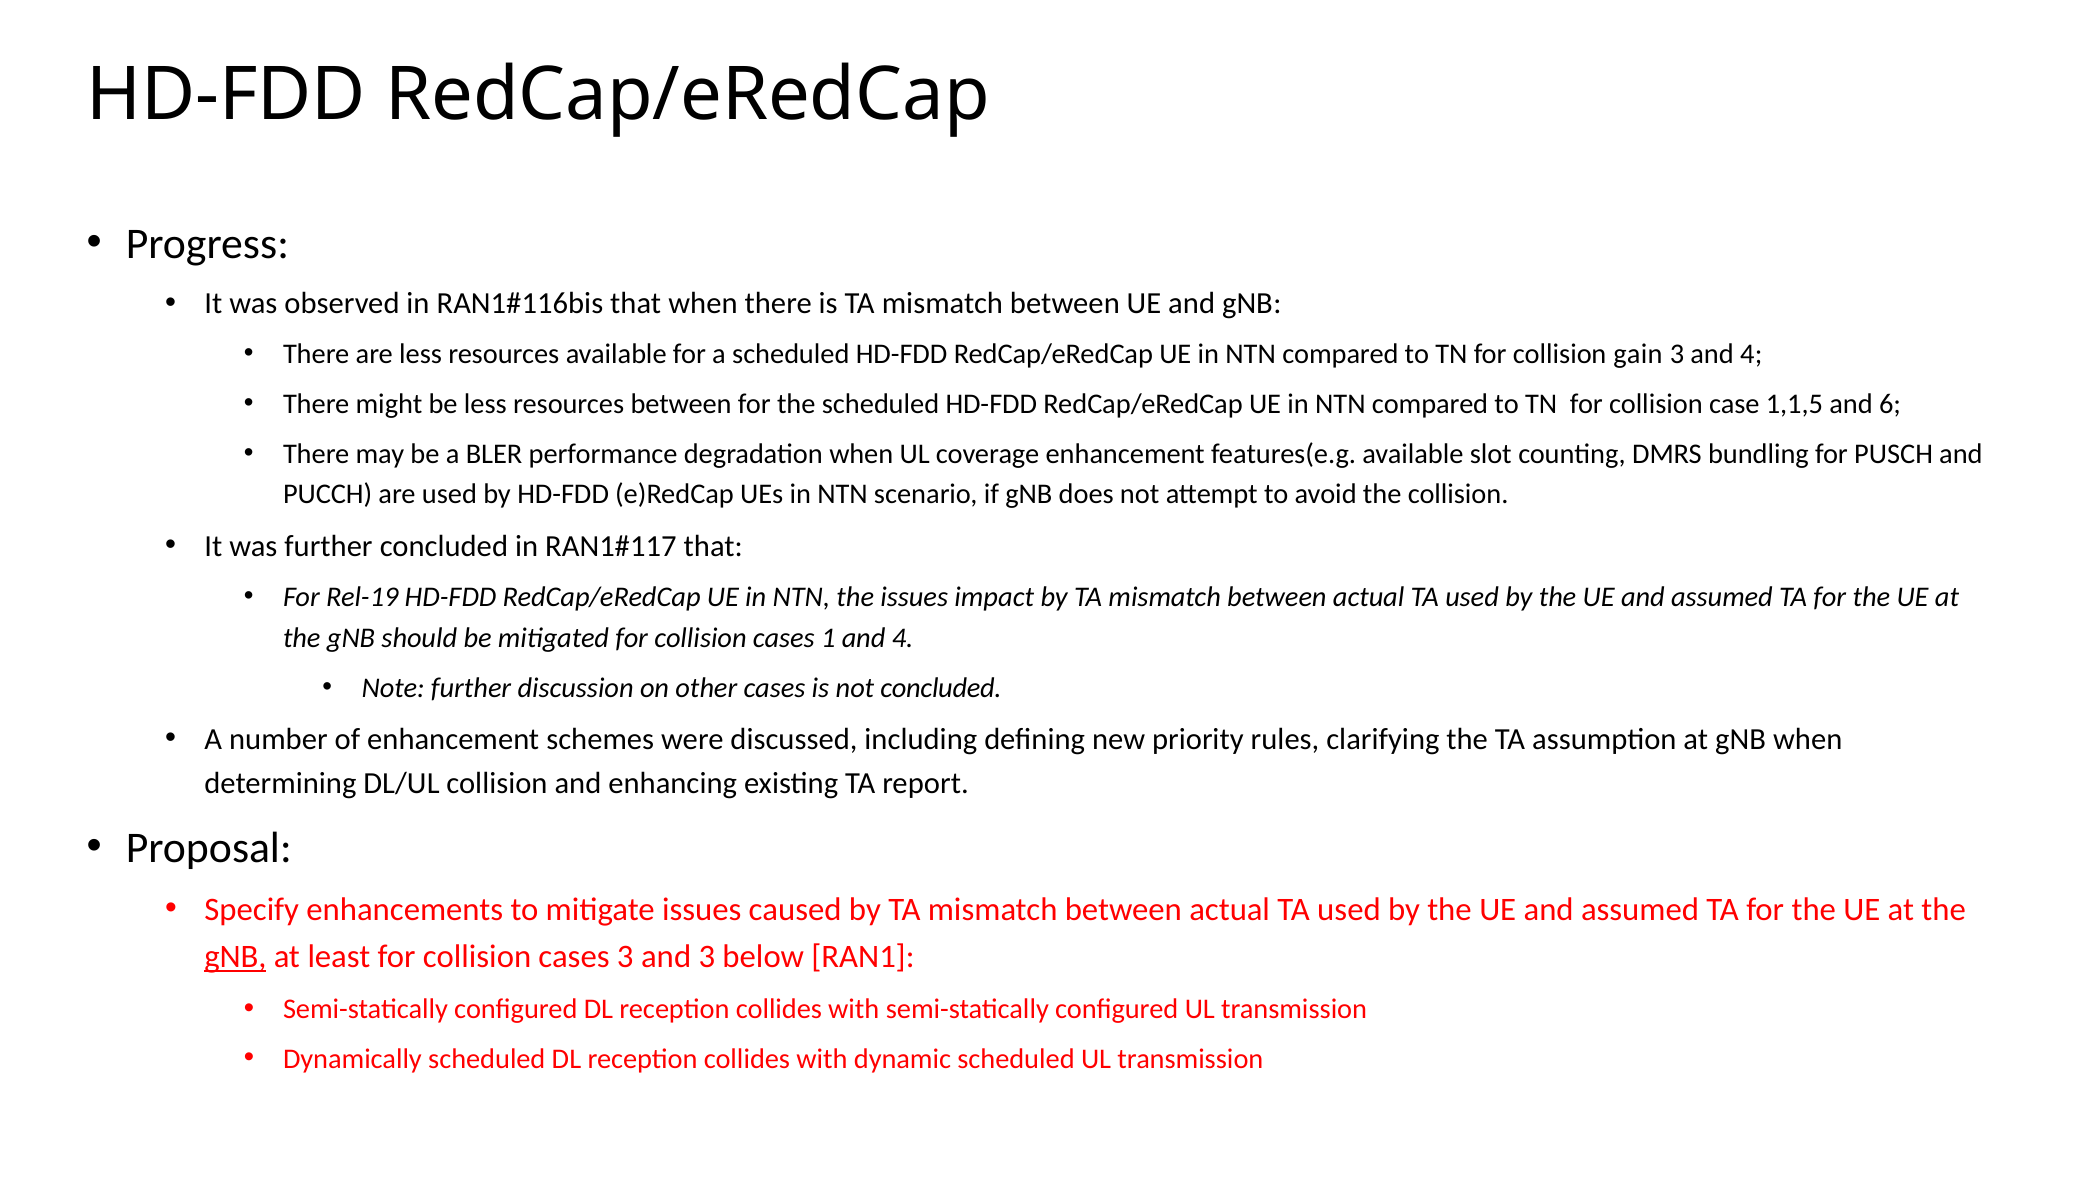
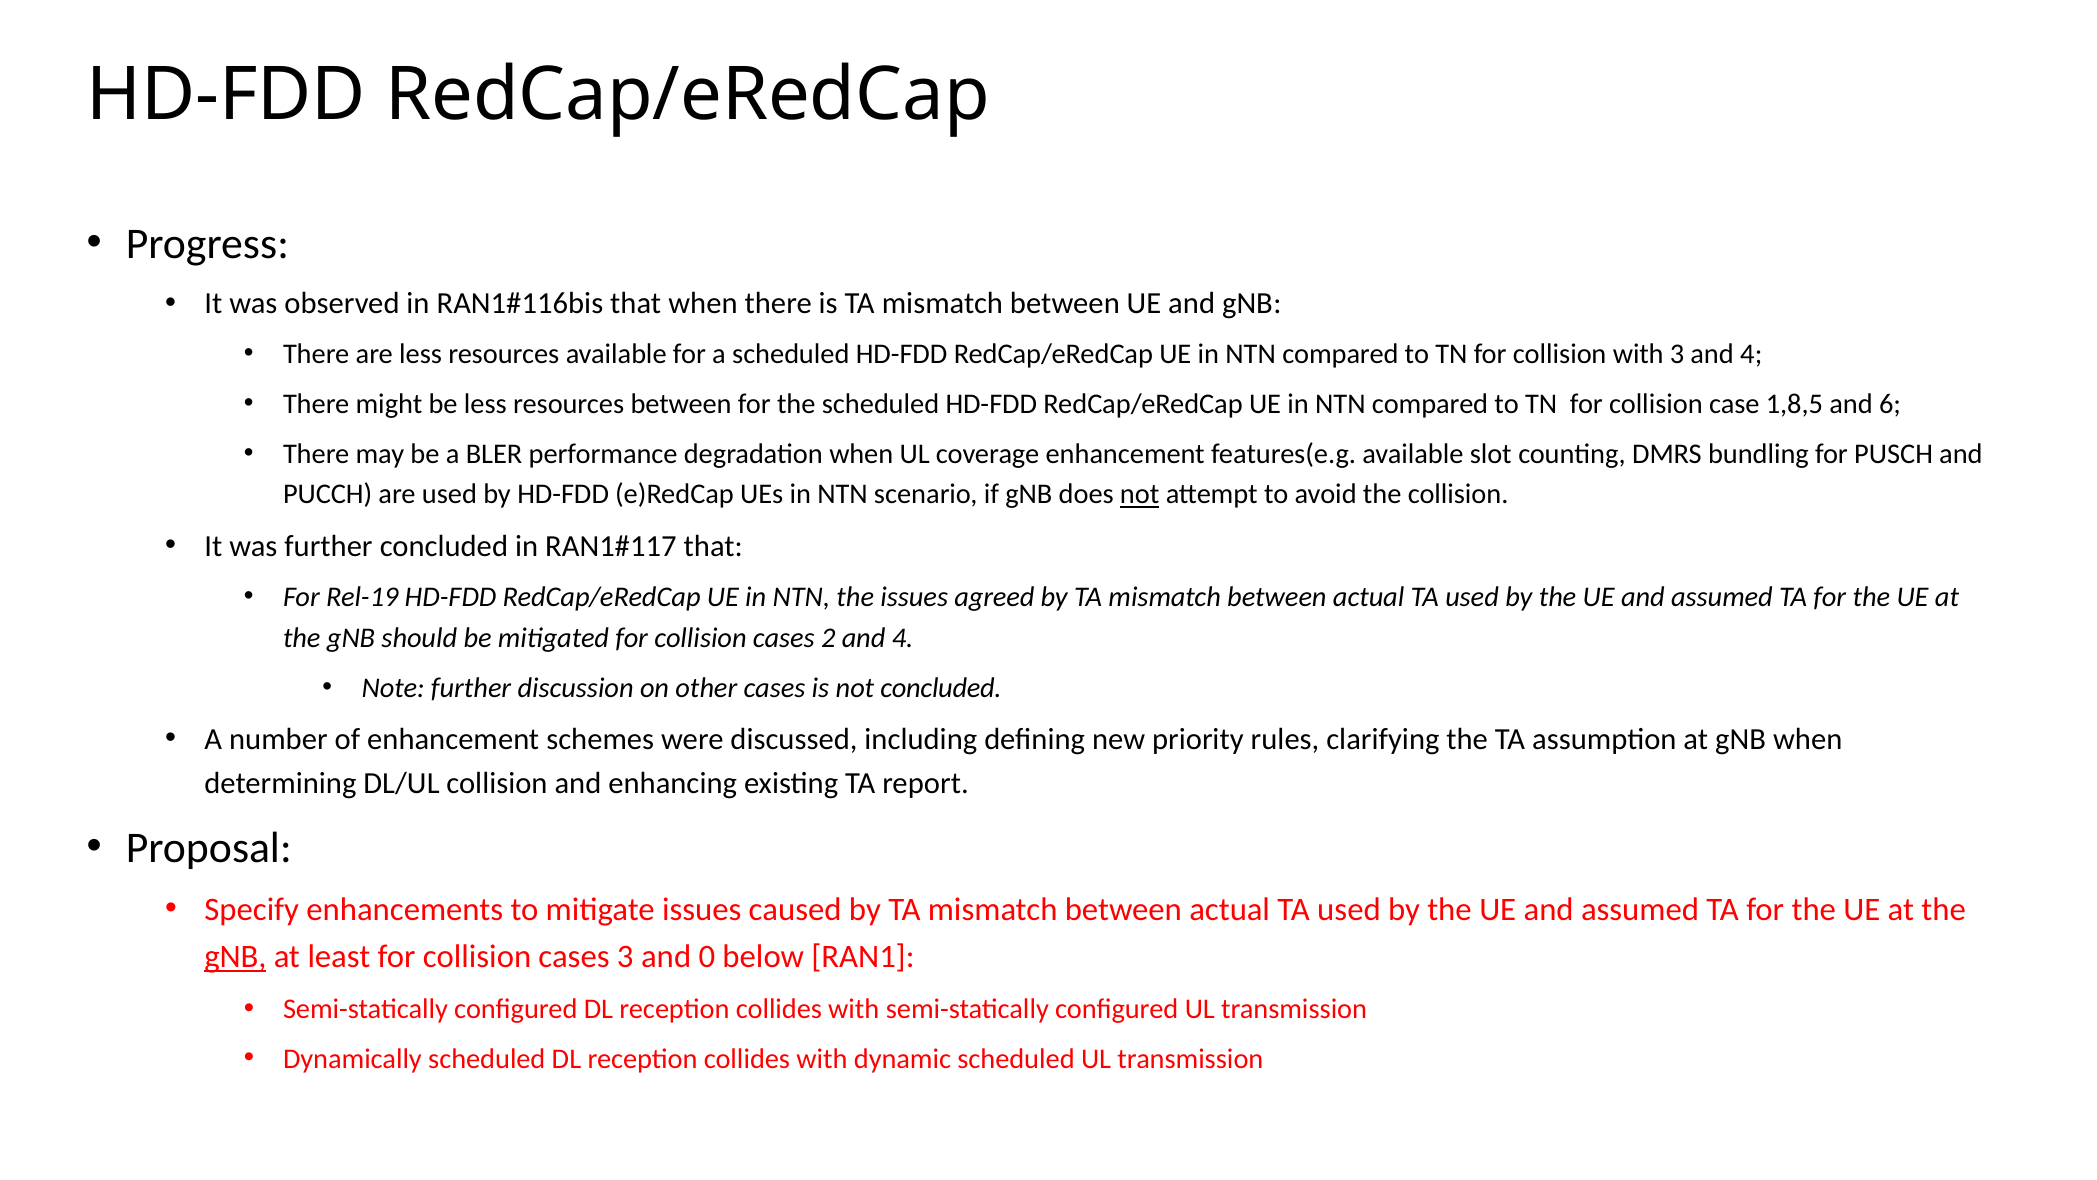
collision gain: gain -> with (1638, 354)
1,1,5: 1,1,5 -> 1,8,5 (1794, 404)
not underline: none -> present (1140, 494)
impact: impact -> agreed (994, 597)
1: 1 -> 2 (828, 638)
and 3: 3 -> 0 (707, 957)
